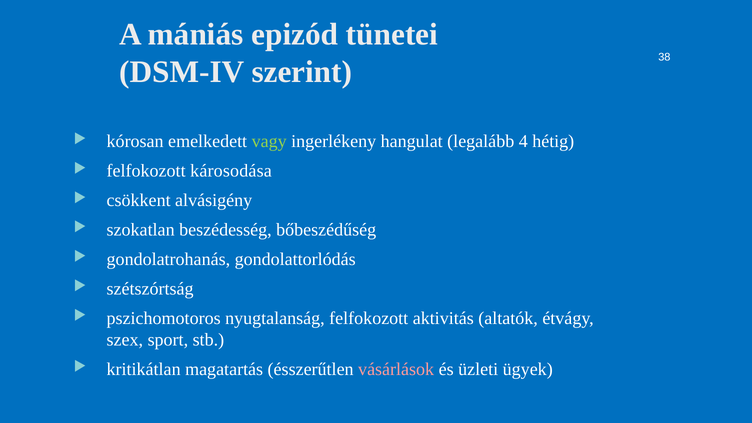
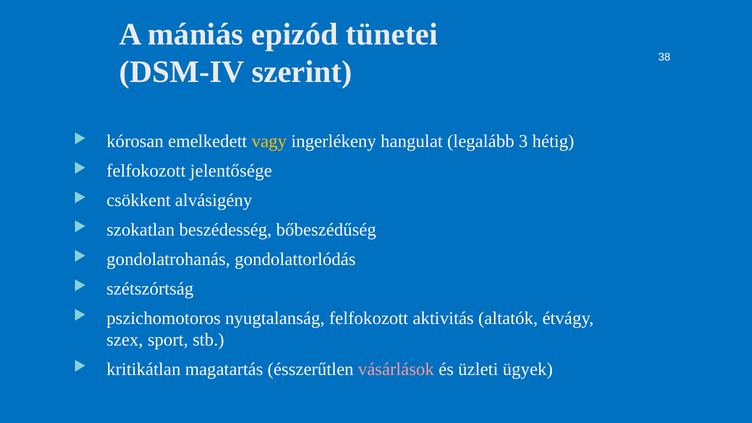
vagy colour: light green -> yellow (269, 142)
4: 4 -> 3 (523, 142)
károsodása: károsodása -> jelentősége (231, 171)
